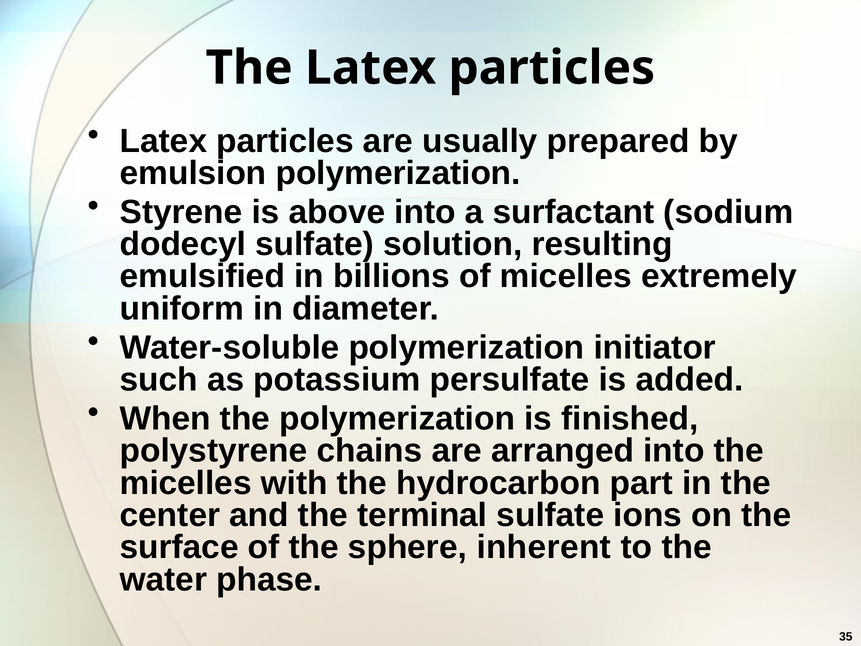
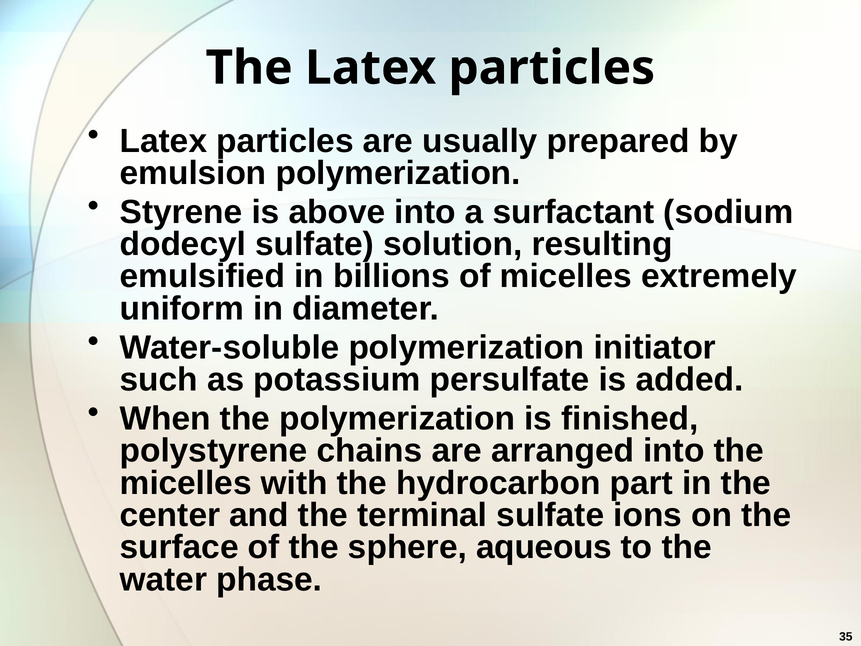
inherent: inherent -> aqueous (544, 547)
